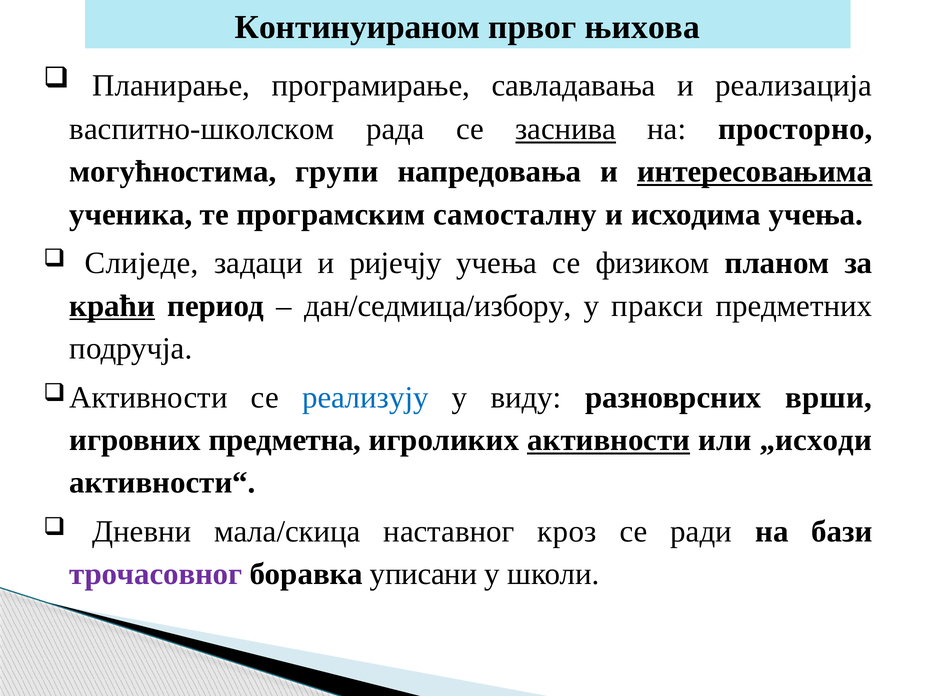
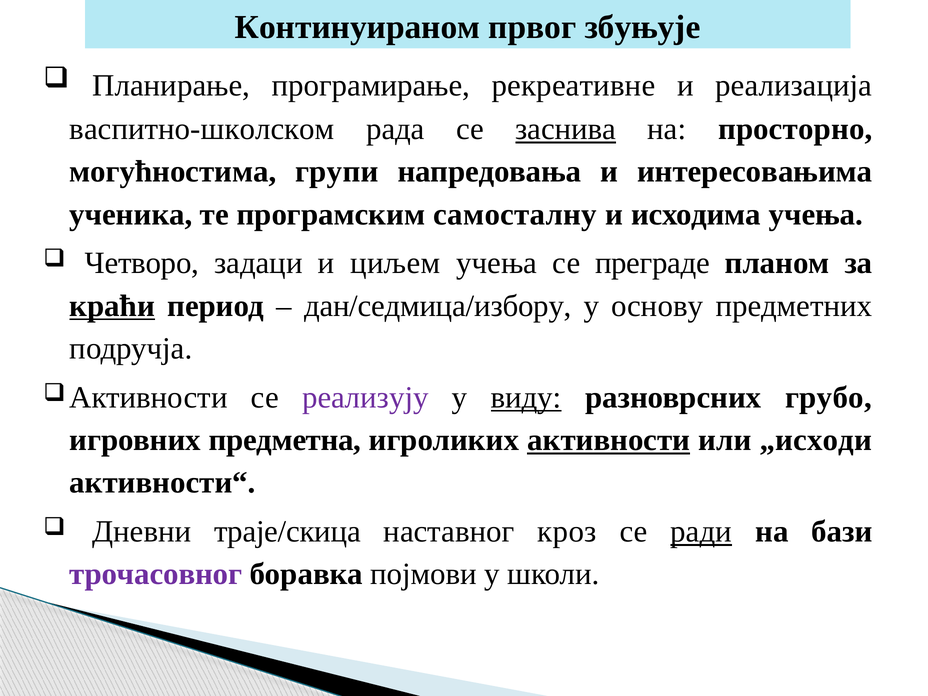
њихова: њихова -> збуњује (643, 27)
савладавања: савладавања -> рекреативне (574, 85)
интересовањима underline: present -> none (755, 172)
Слиједе: Слиједе -> Четворо (142, 263)
ријечју: ријечју -> циљем (395, 263)
физиком: физиком -> преграде (652, 263)
пракси: пракси -> основу (657, 306)
реализују colour: blue -> purple (365, 397)
виду underline: none -> present (526, 397)
врши: врши -> грубо (828, 397)
мала/скица: мала/скица -> траје/скица (288, 532)
ради underline: none -> present (701, 532)
уписани: уписани -> појмови (424, 574)
